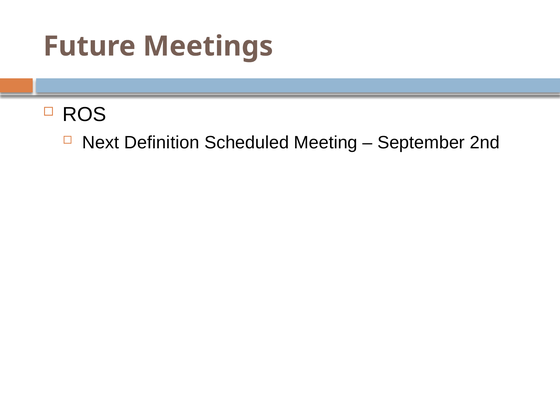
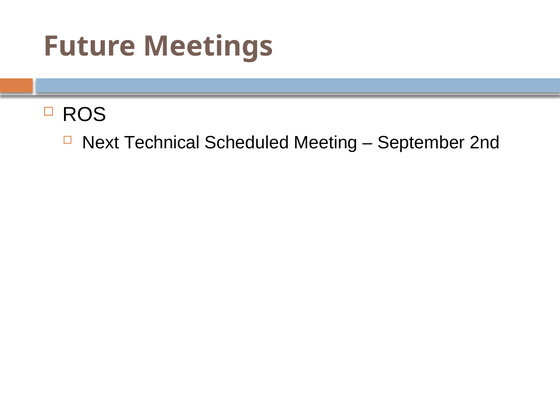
Definition: Definition -> Technical (162, 142)
